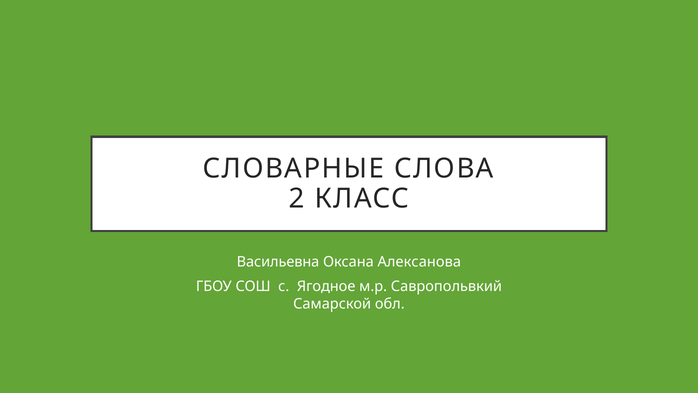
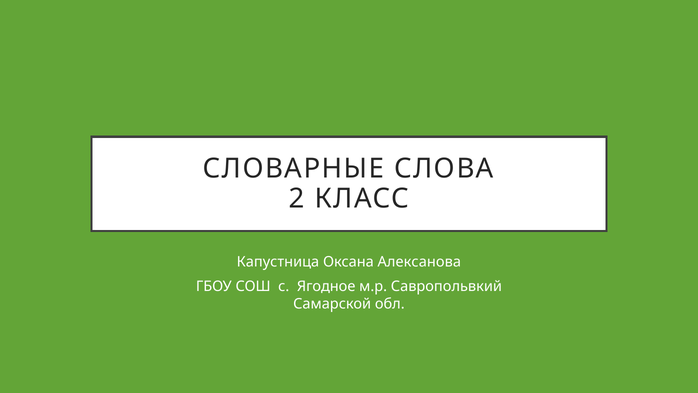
Васильевна: Васильевна -> Капустница (278, 262)
